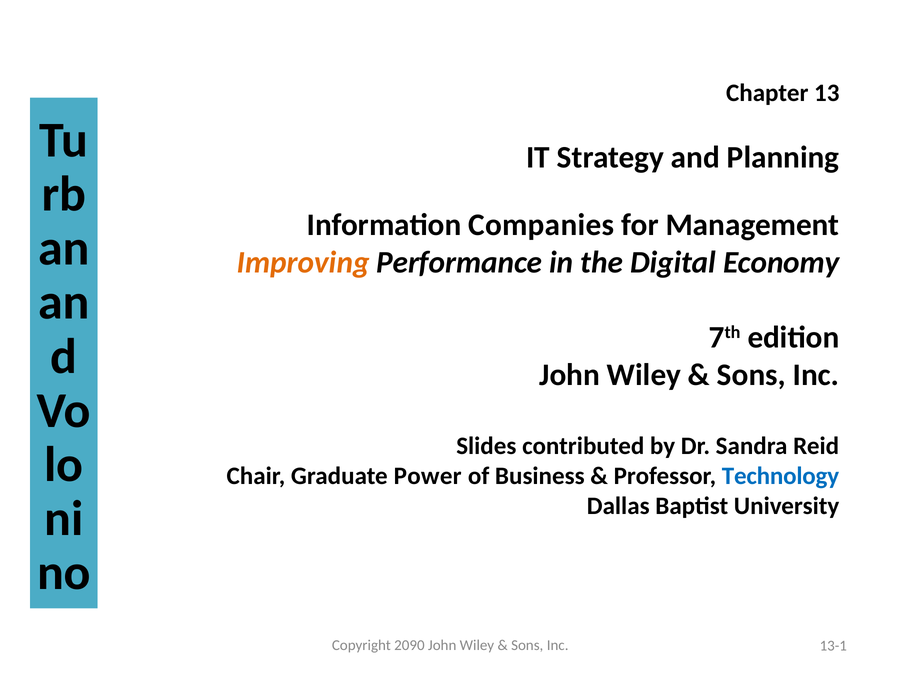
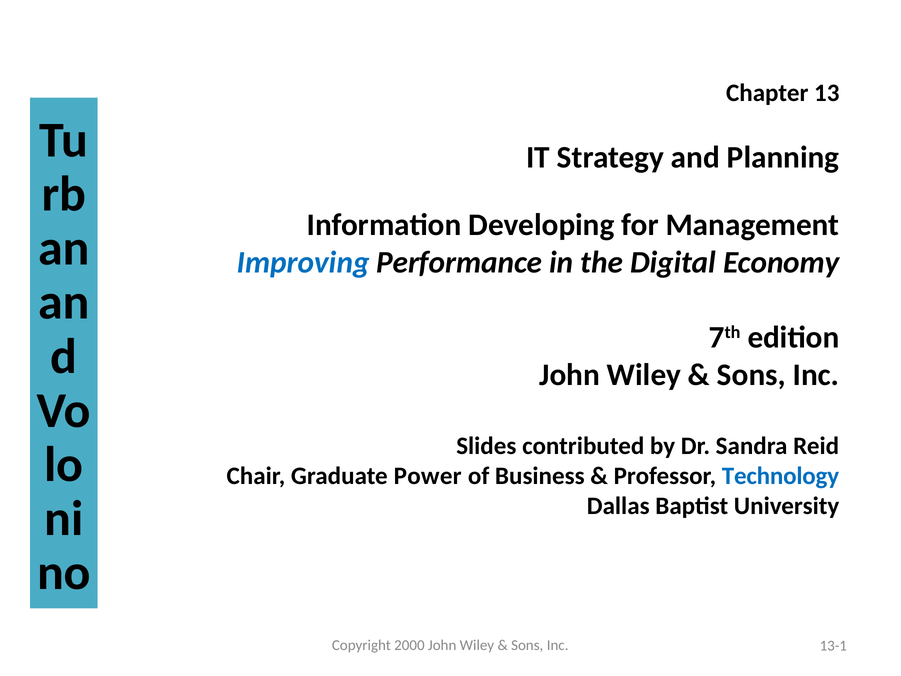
Companies: Companies -> Developing (541, 225)
Improving colour: orange -> blue (303, 262)
2090: 2090 -> 2000 (409, 645)
